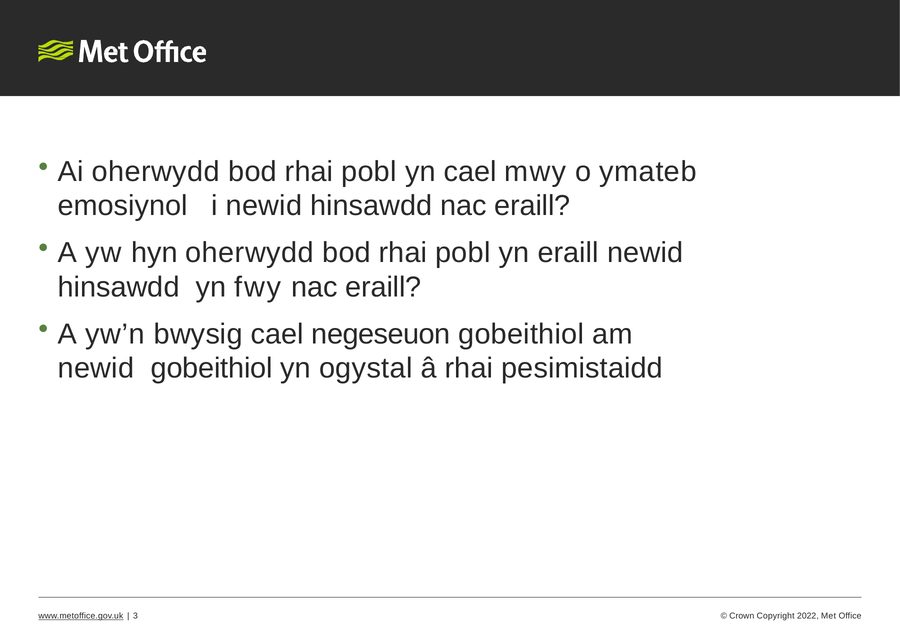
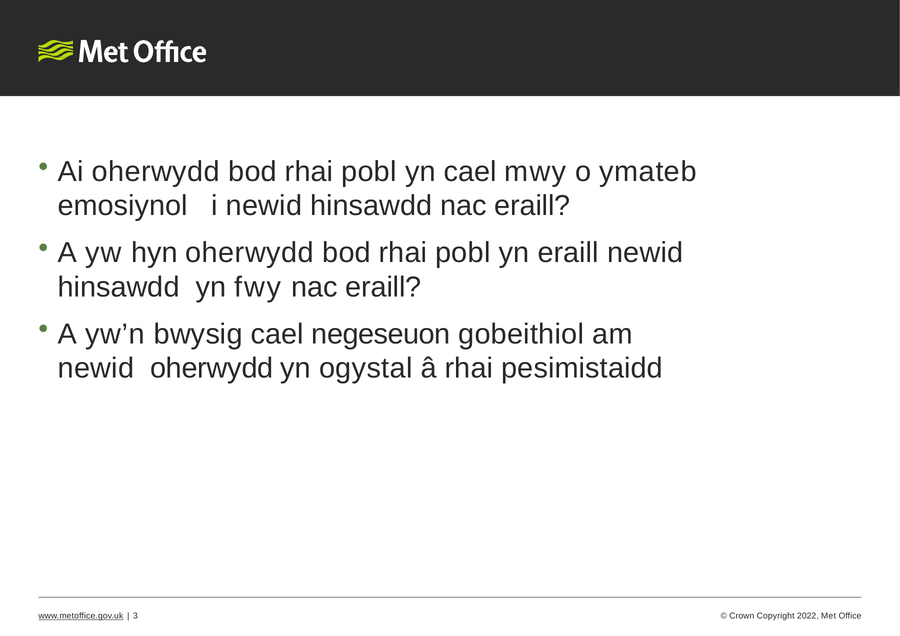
newid gobeithiol: gobeithiol -> oherwydd (212, 369)
